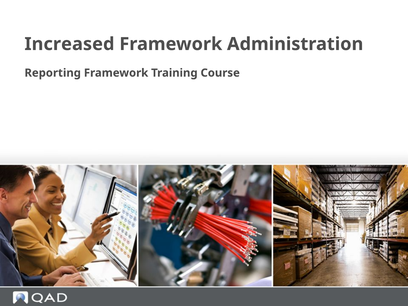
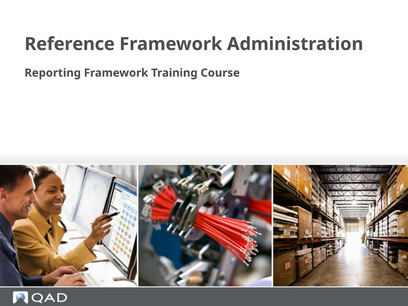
Increased: Increased -> Reference (70, 44)
